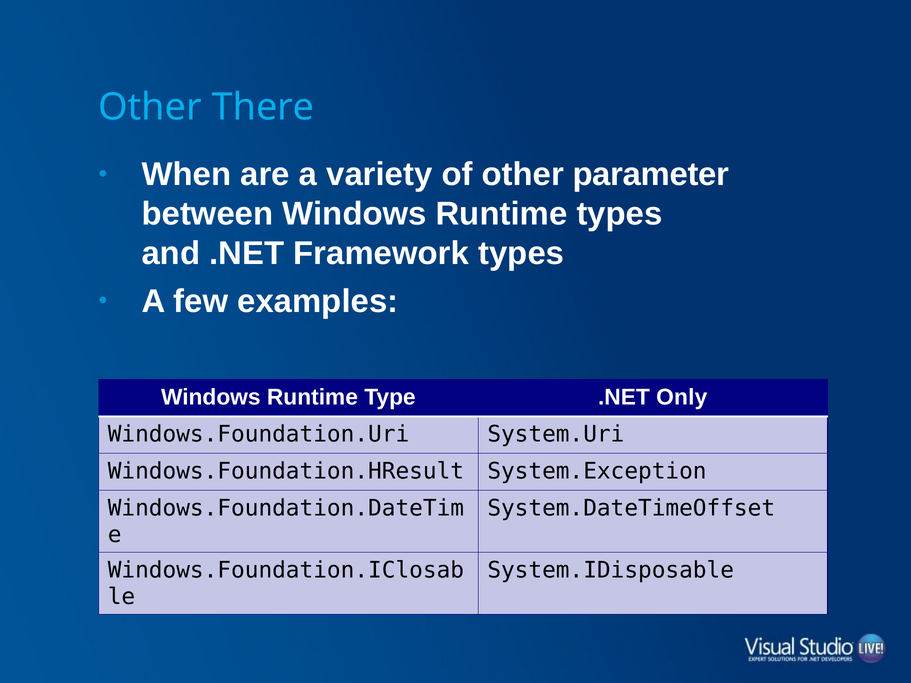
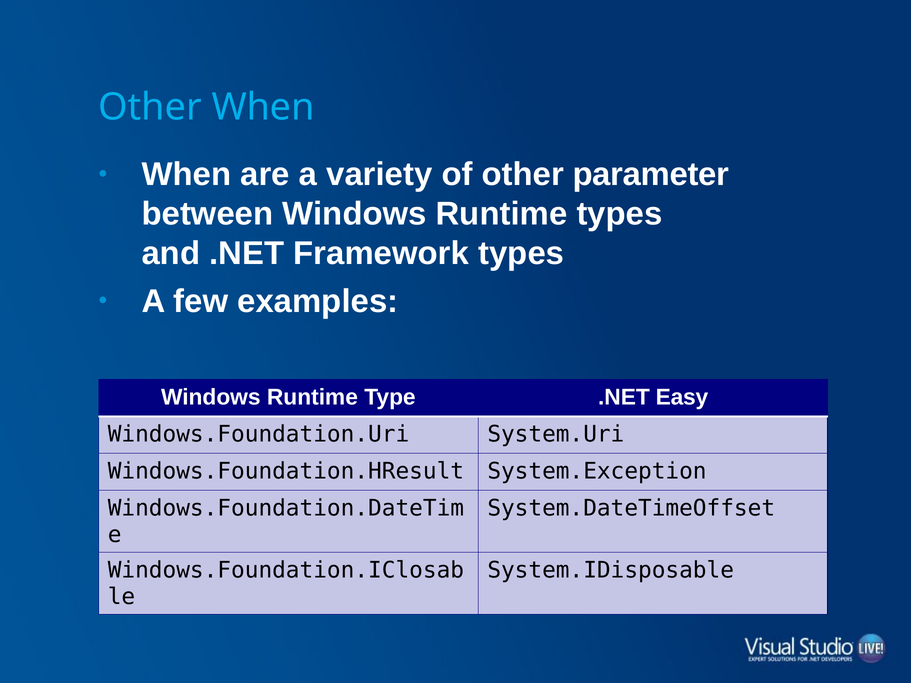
Other There: There -> When (263, 107)
Only: Only -> Easy (682, 397)
